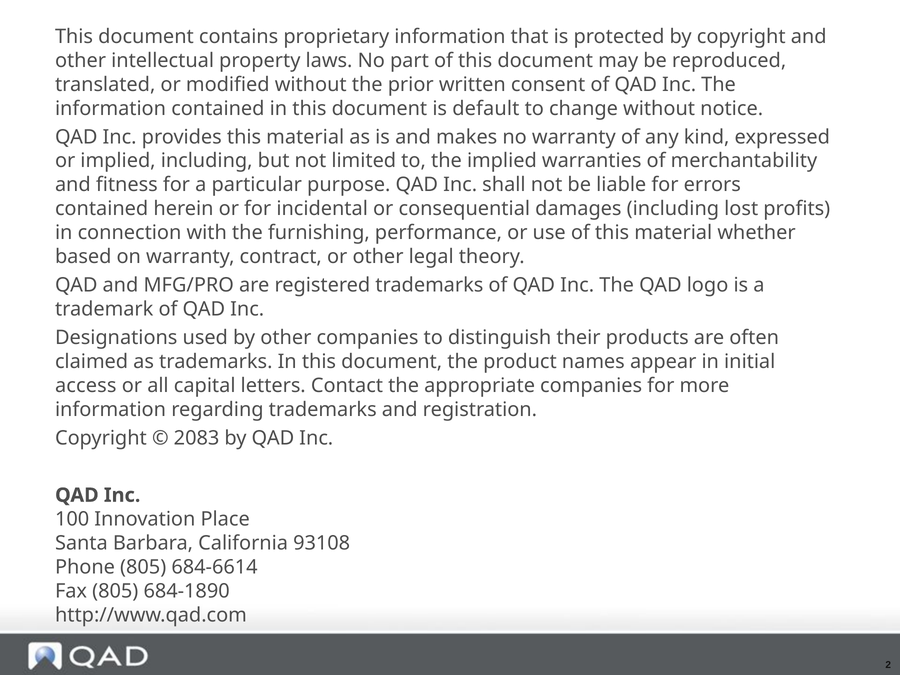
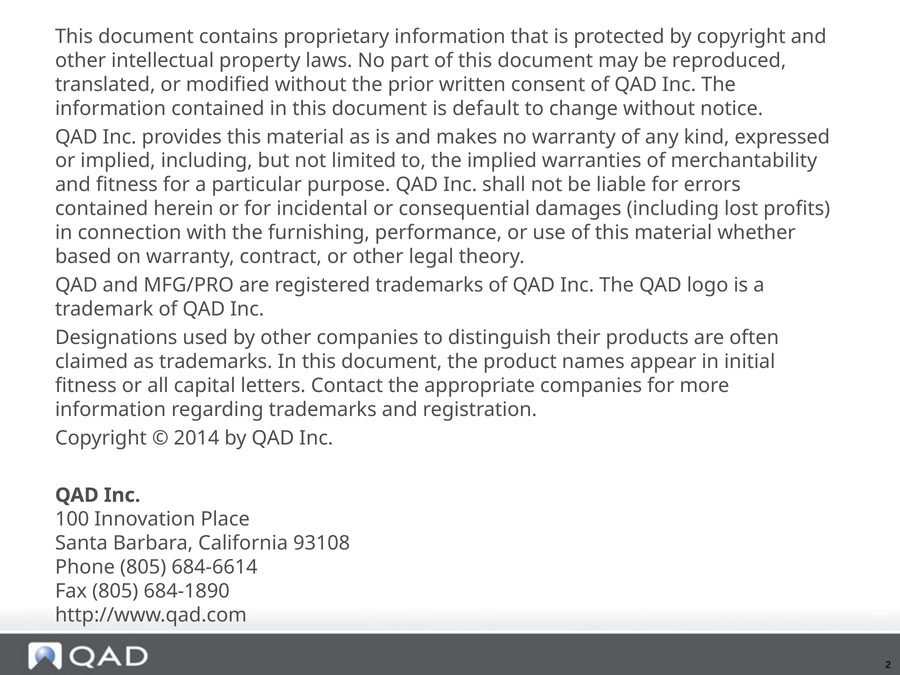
access: access -> fitness (86, 386)
2083: 2083 -> 2014 (197, 438)
